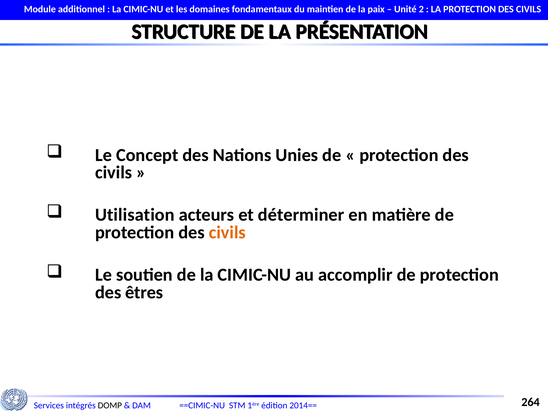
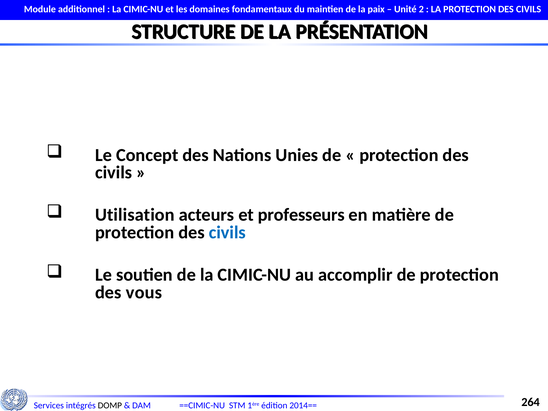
déterminer: déterminer -> professeurs (301, 215)
civils colour: orange -> blue (227, 232)
êtres: êtres -> vous (144, 292)
